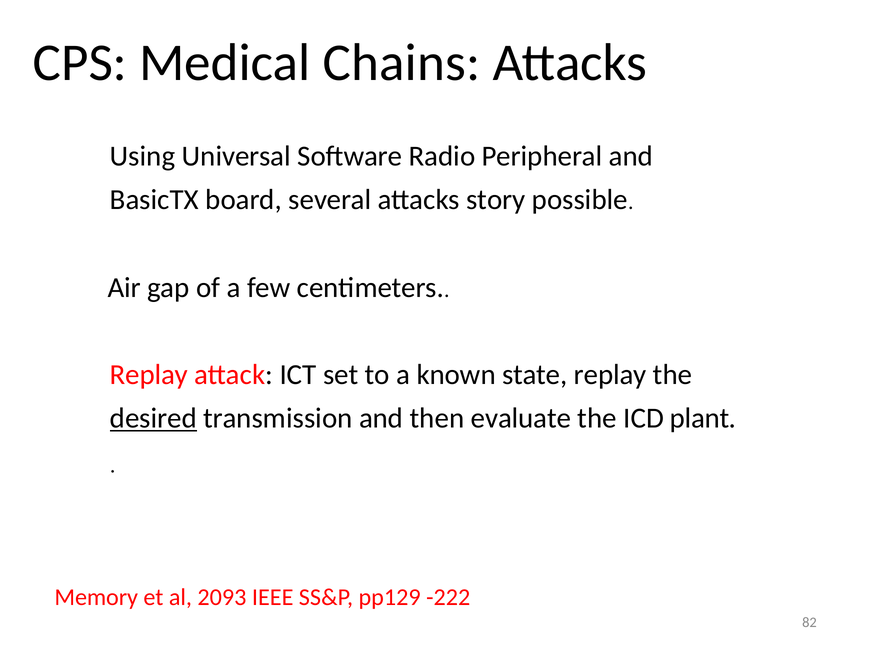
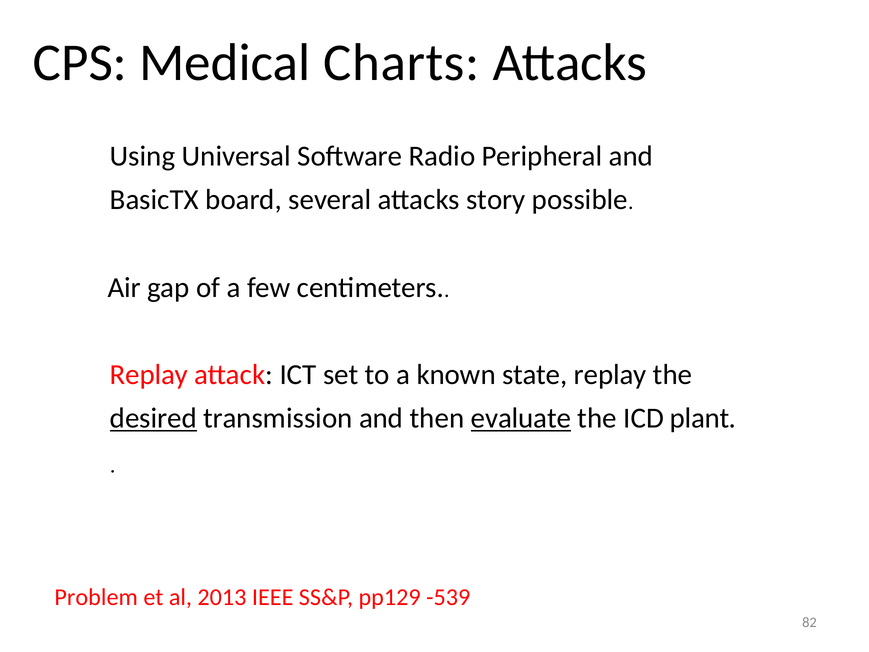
Chains: Chains -> Charts (401, 62)
evaluate underline: none -> present (521, 418)
Memory: Memory -> Problem (96, 597)
2093: 2093 -> 2013 (222, 597)
-222: -222 -> -539 (448, 597)
